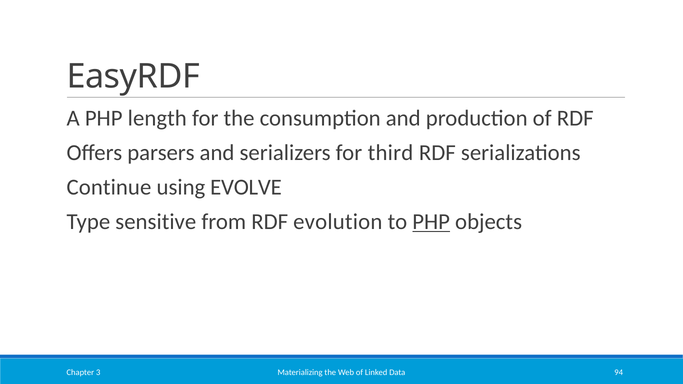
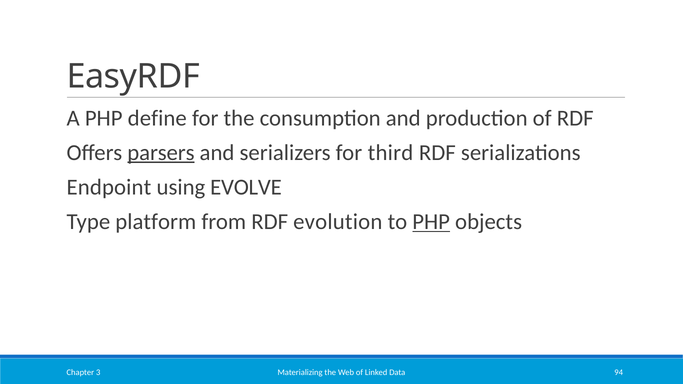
length: length -> define (157, 118)
parsers underline: none -> present (161, 153)
Continue: Continue -> Endpoint (109, 187)
sensitive: sensitive -> platform (156, 222)
